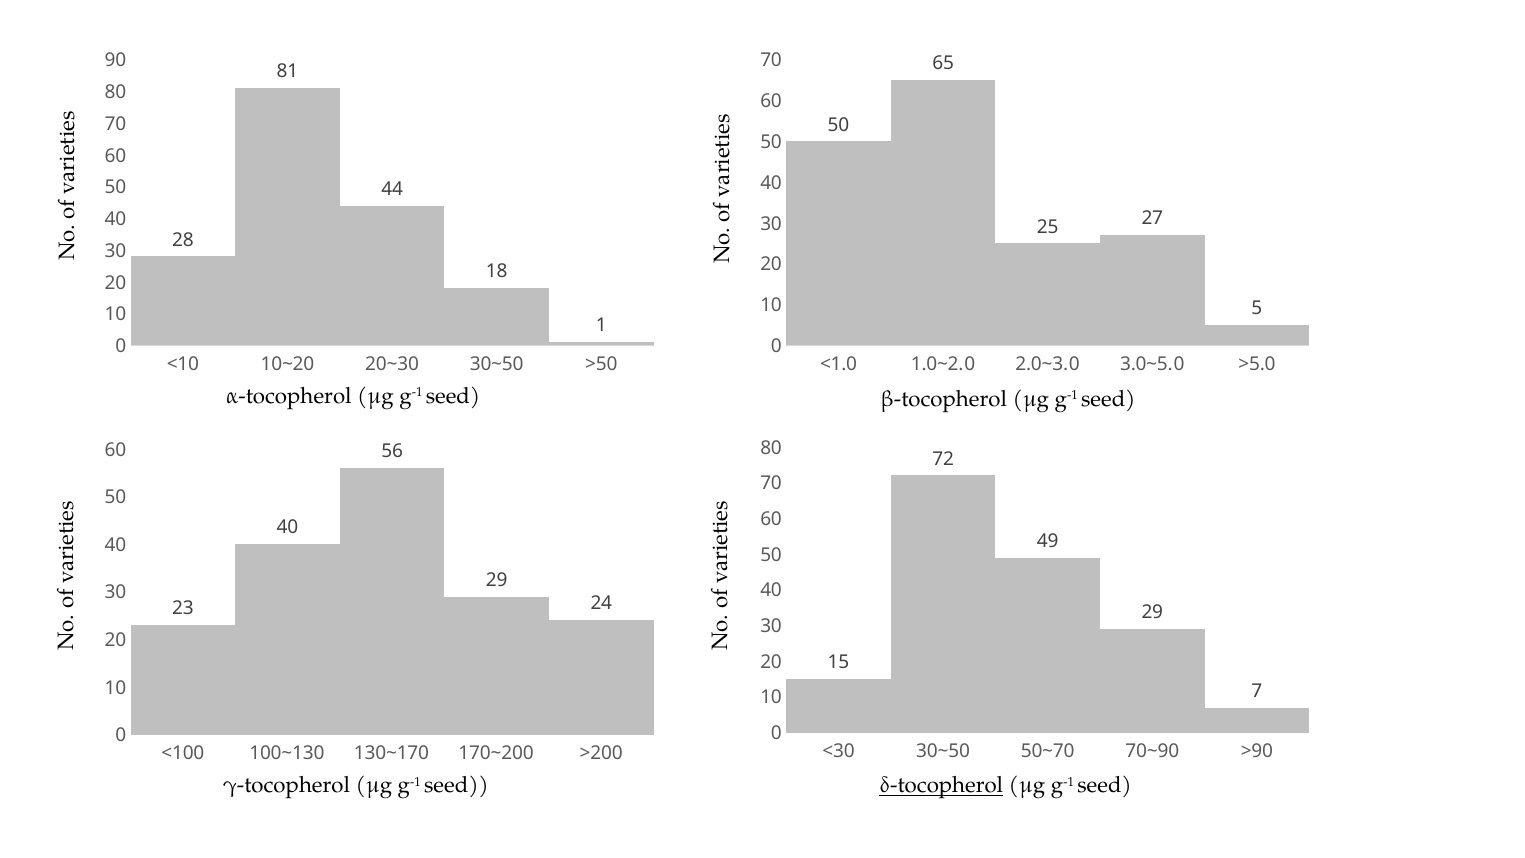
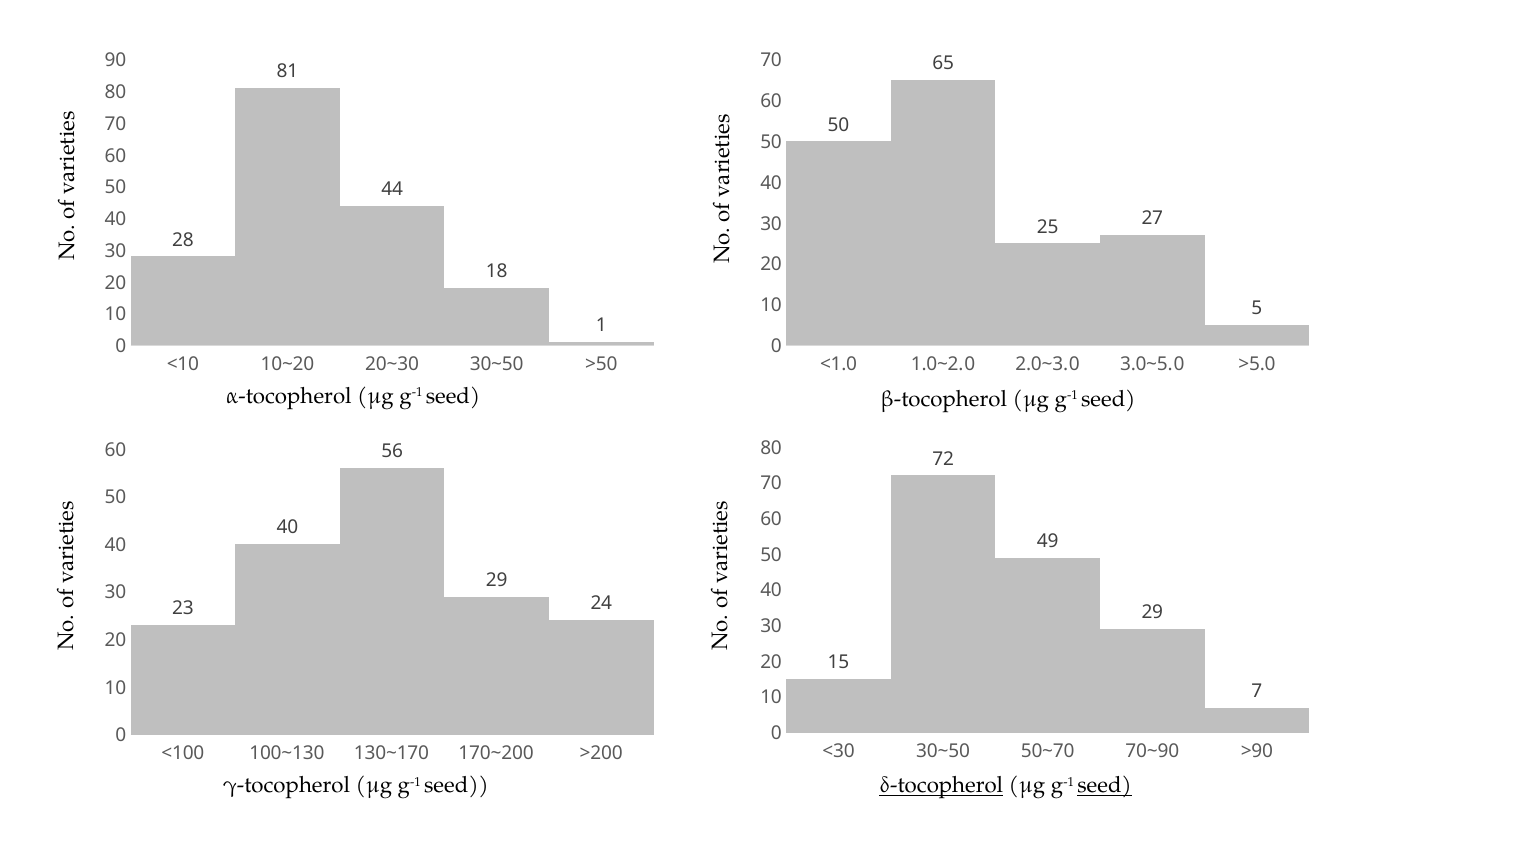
seed underline: none -> present (1105, 785)
